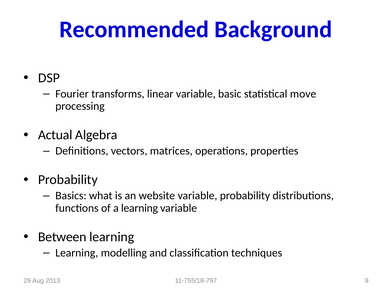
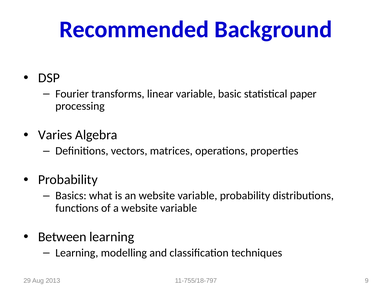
move: move -> paper (303, 94)
Actual: Actual -> Varies (55, 135)
a learning: learning -> website (139, 208)
